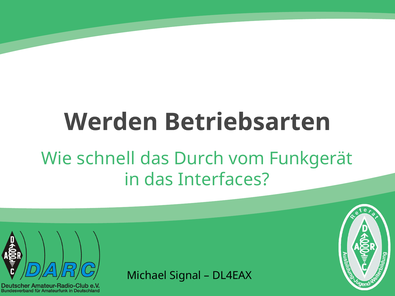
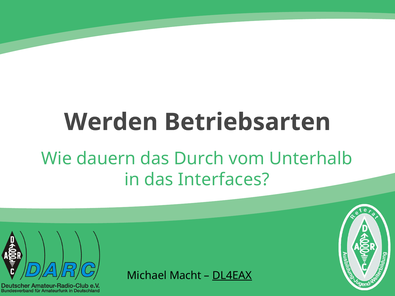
schnell: schnell -> dauern (106, 159)
Funkgerät: Funkgerät -> Unterhalb (311, 159)
Signal: Signal -> Macht (185, 276)
DL4EAX underline: none -> present (232, 276)
